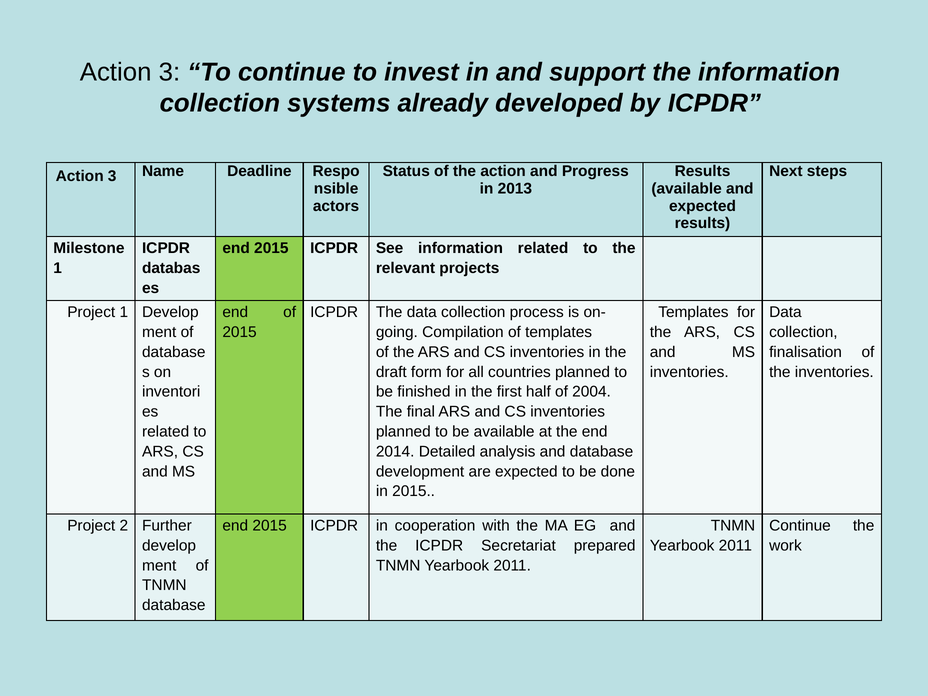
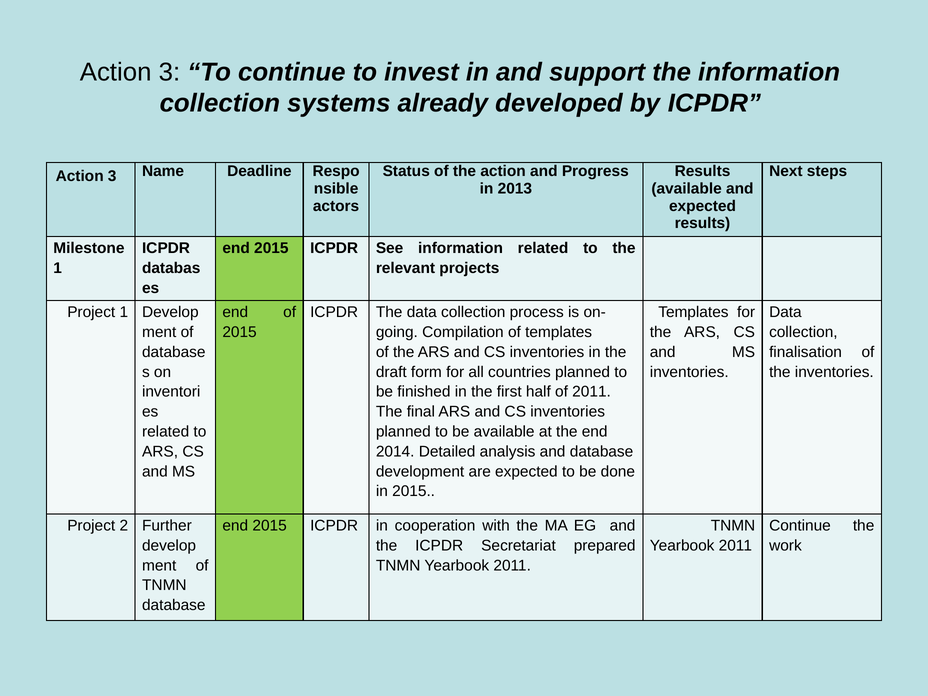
of 2004: 2004 -> 2011 (592, 392)
